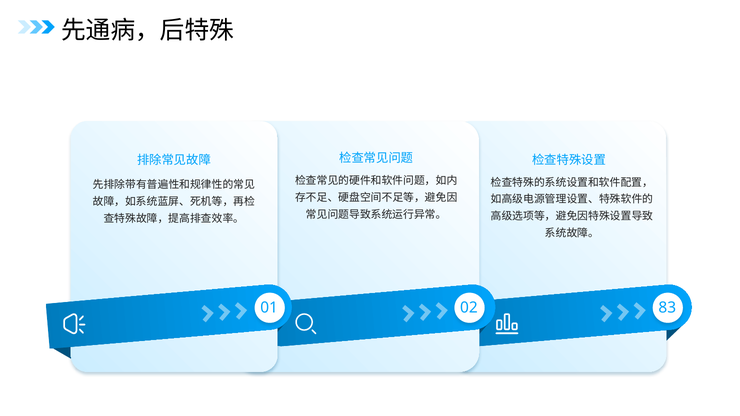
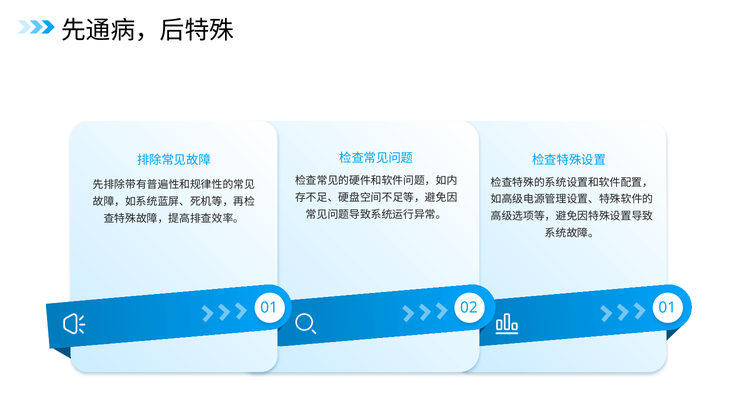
02 83: 83 -> 01 (667, 308)
